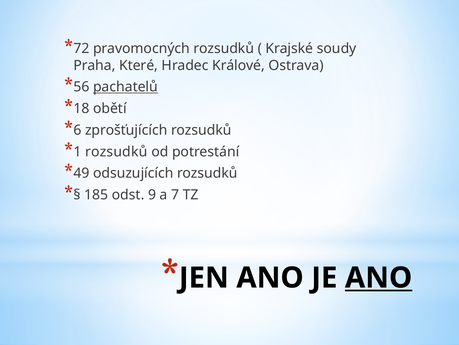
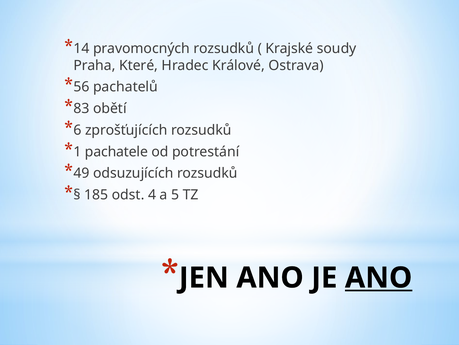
72: 72 -> 14 (81, 48)
pachatelů underline: present -> none (125, 87)
18: 18 -> 83 (81, 108)
1 rozsudků: rozsudků -> pachatele (116, 151)
9: 9 -> 4 (152, 194)
7: 7 -> 5 (175, 194)
